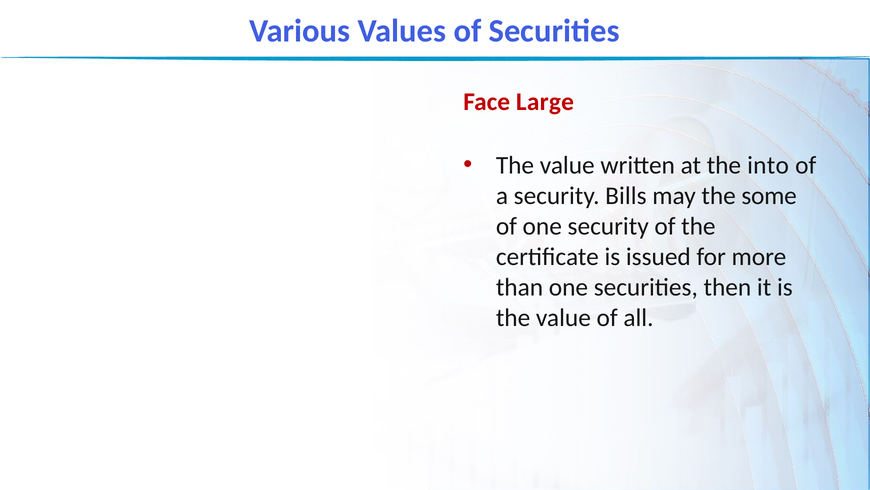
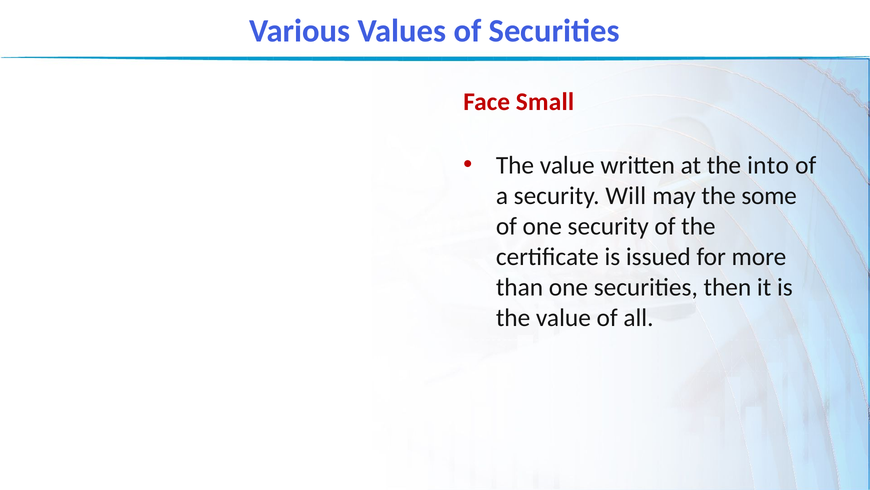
Large: Large -> Small (545, 102)
Bills: Bills -> Will (626, 195)
